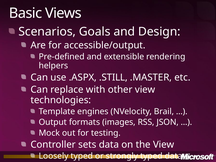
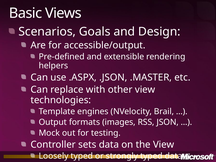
.STILL: .STILL -> .JSON (113, 77)
